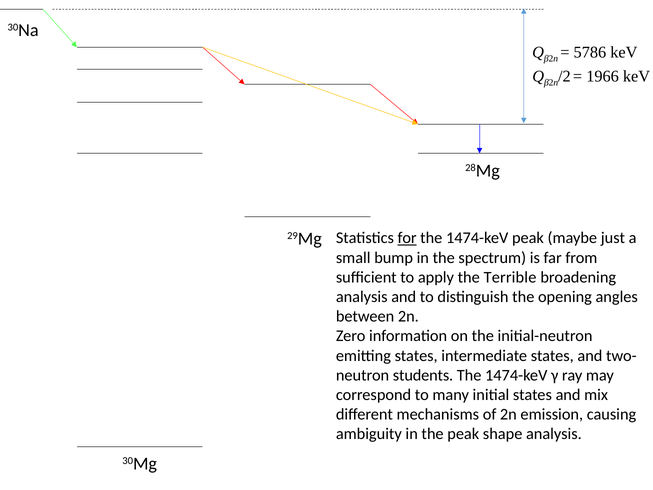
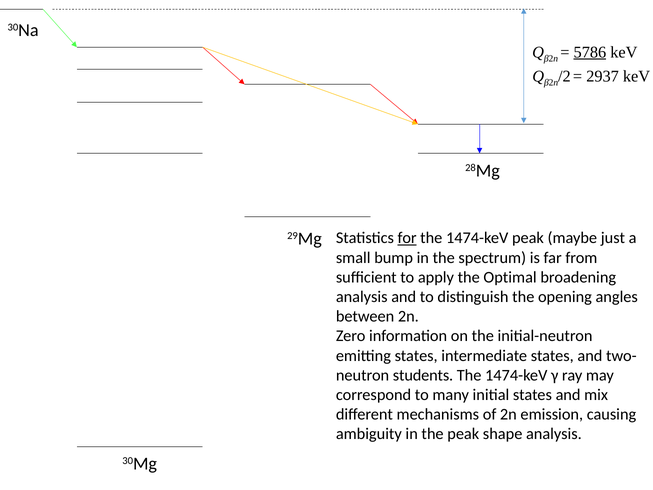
5786 underline: none -> present (590, 52)
1966: 1966 -> 2937 (603, 76)
Terrible: Terrible -> Optimal (510, 277)
